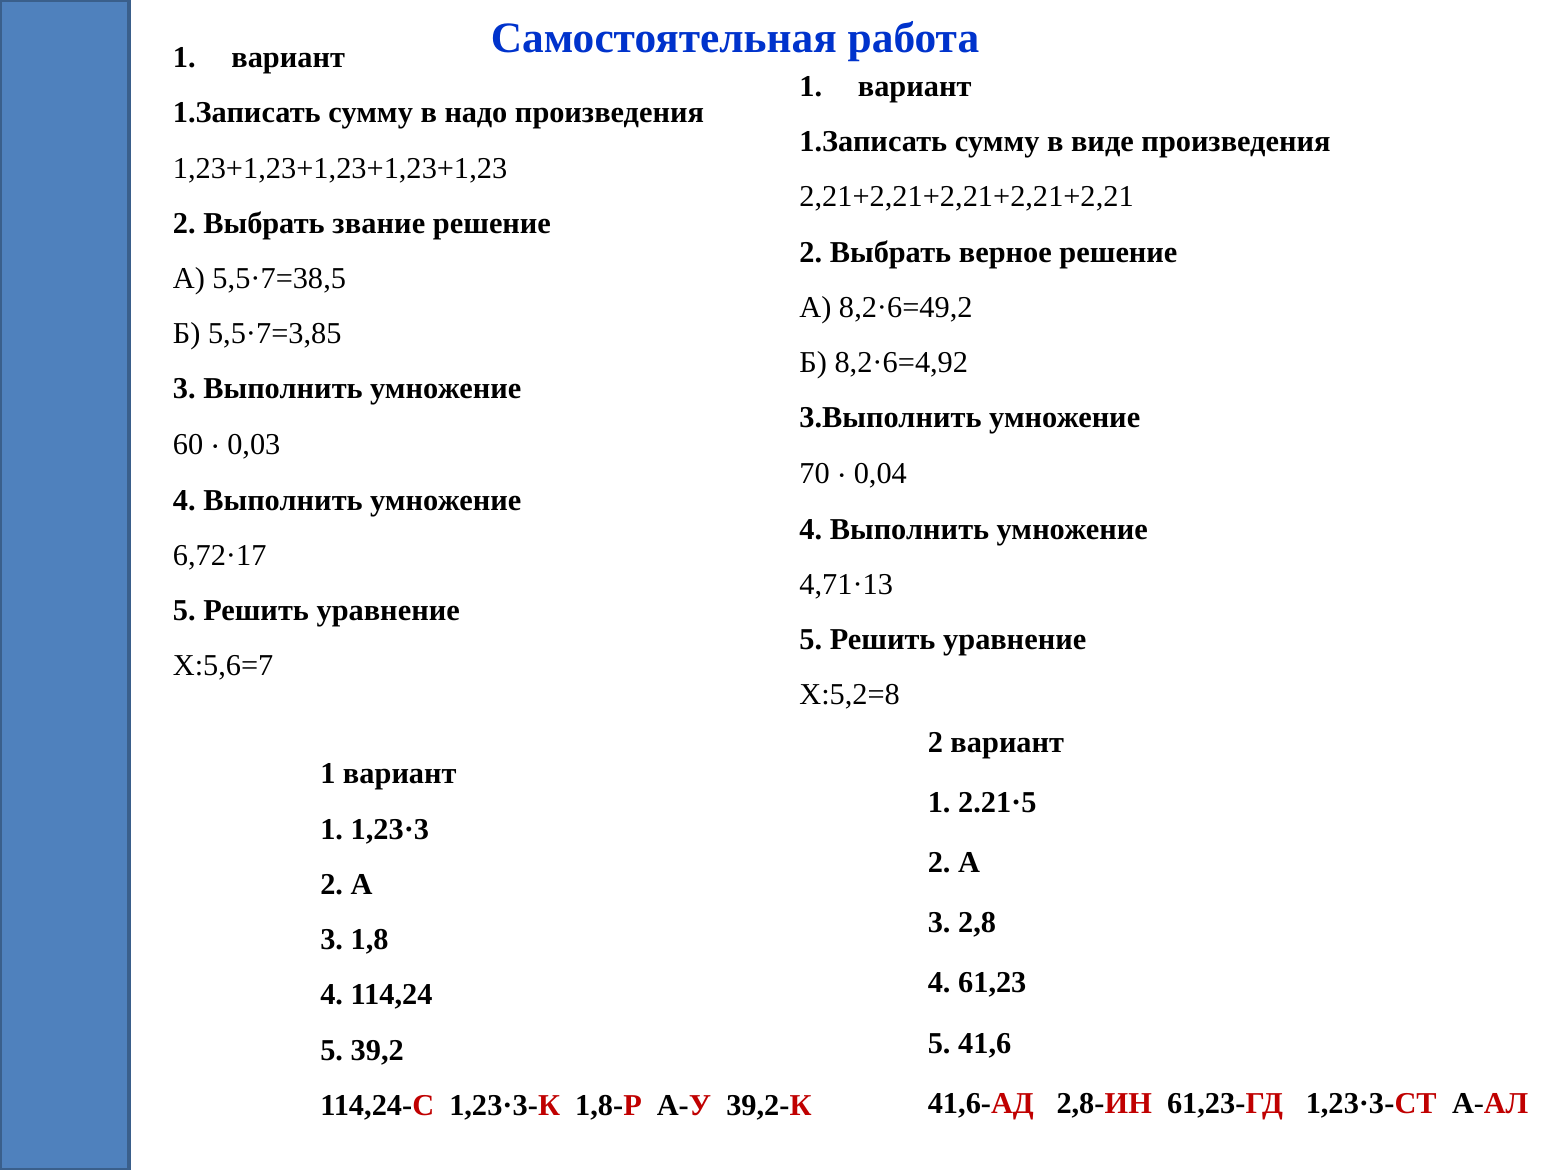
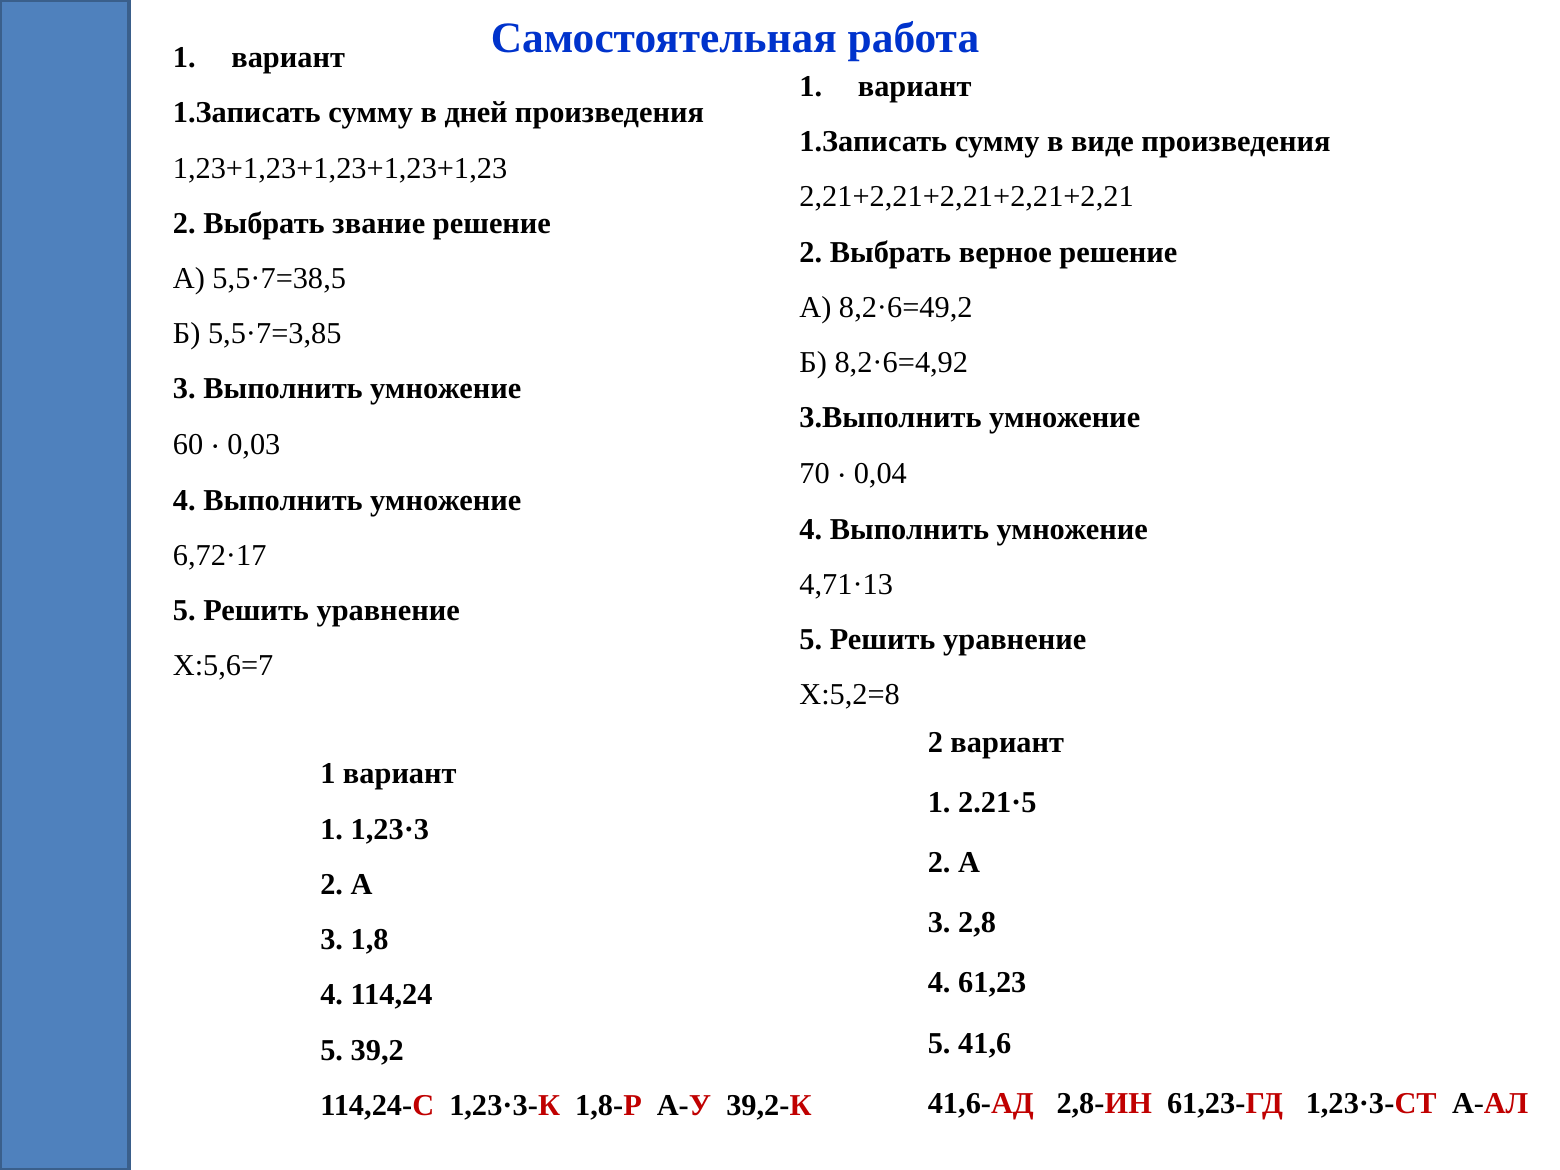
надо: надо -> дней (476, 113)
